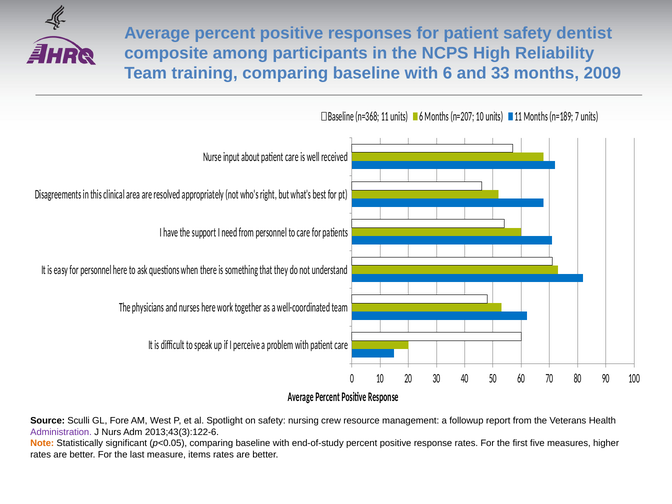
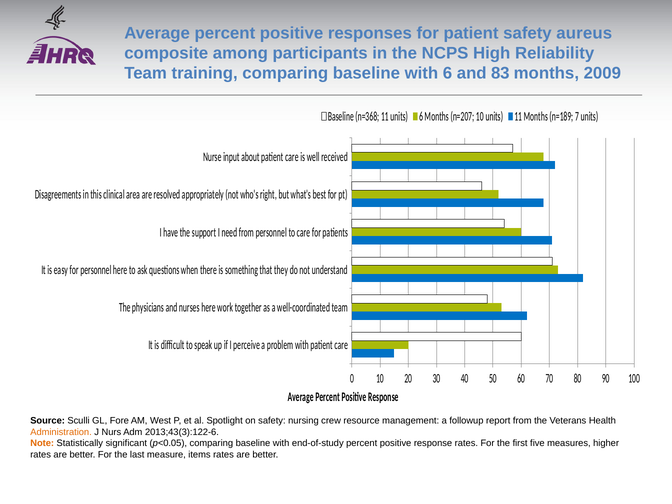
dentist: dentist -> aureus (584, 33)
33: 33 -> 83 (500, 73)
Administration colour: purple -> orange (61, 432)
